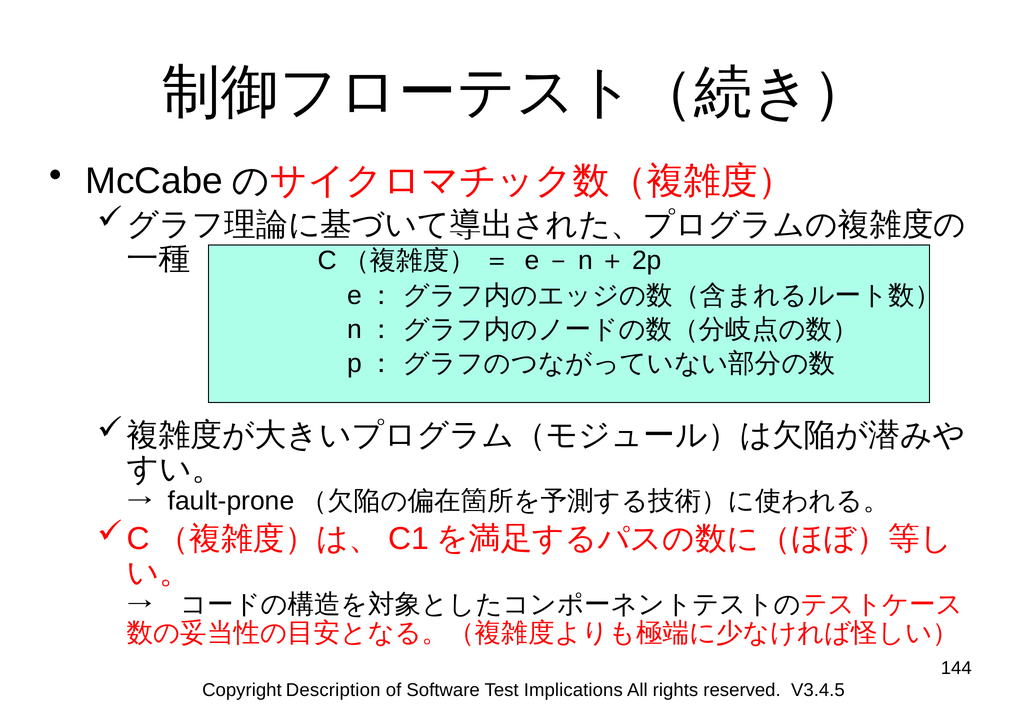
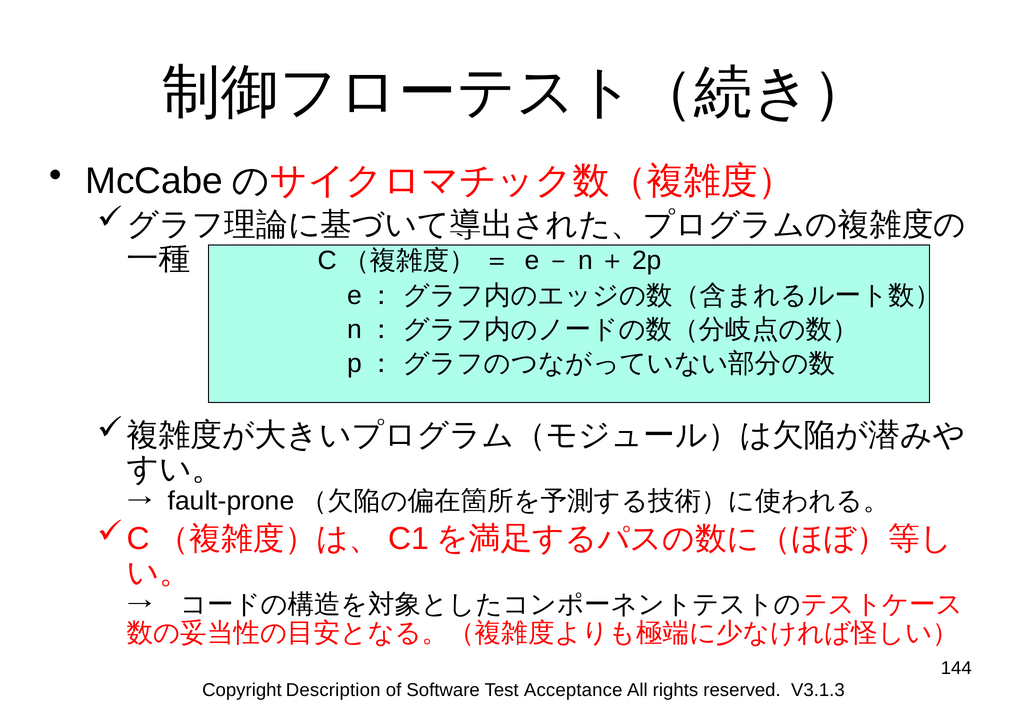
Implications: Implications -> Acceptance (573, 690)
V3.4.5: V3.4.5 -> V3.1.3 (818, 690)
